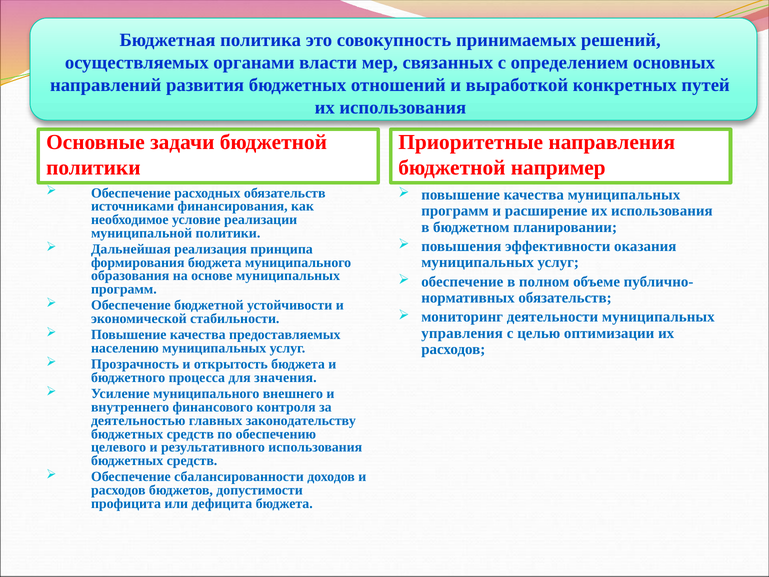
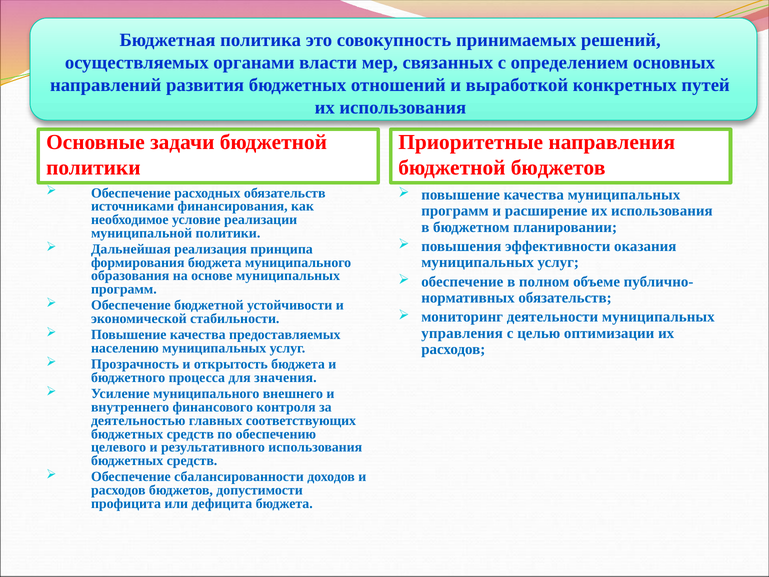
бюджетной например: например -> бюджетов (558, 168)
законодательству: законодательству -> соответствующих (301, 420)
